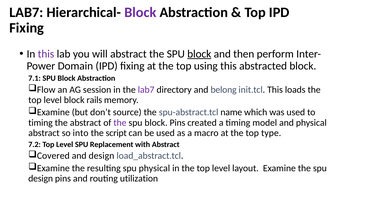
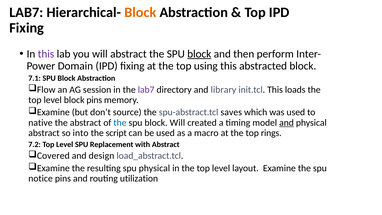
Block colour: purple -> orange (140, 12)
belong: belong -> library (223, 90)
block rails: rails -> pins (94, 100)
name: name -> saves (231, 112)
timing: timing -> native (40, 123)
the colour: purple -> blue (120, 123)
block Pins: Pins -> Will (177, 123)
and underline: none -> present (287, 123)
type: type -> rings (271, 133)
design: design -> notice (41, 178)
